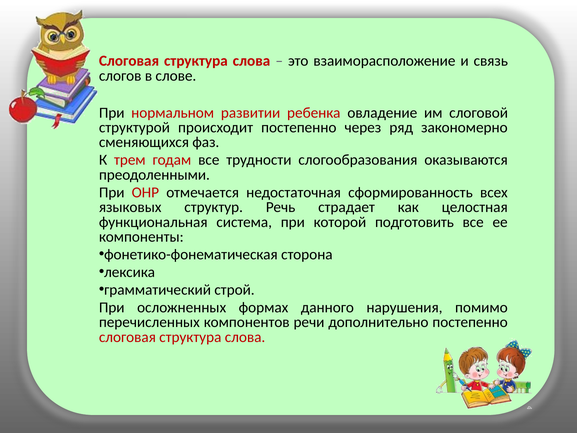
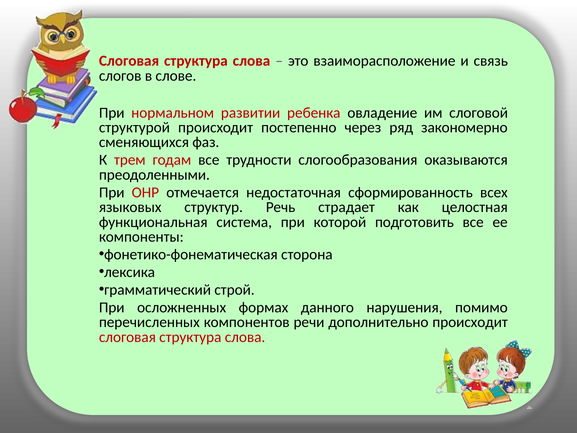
дополнительно постепенно: постепенно -> происходит (470, 322)
